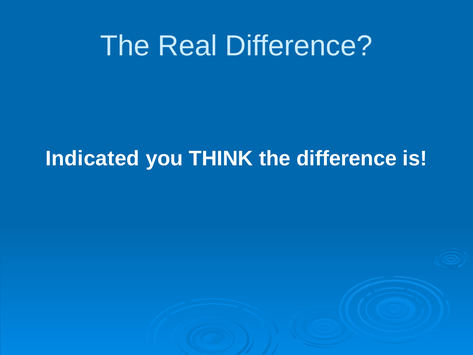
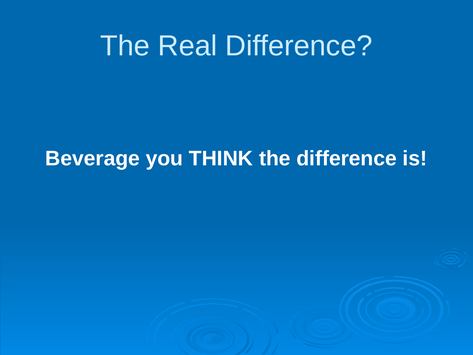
Indicated: Indicated -> Beverage (93, 158)
